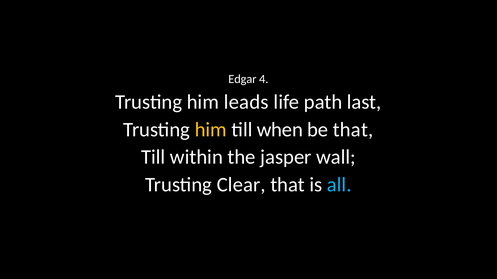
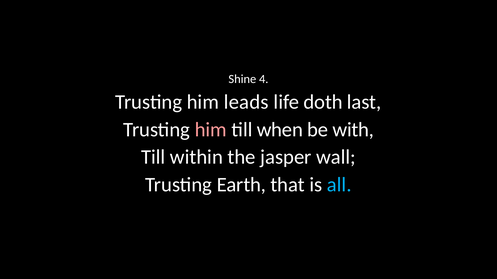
Edgar: Edgar -> Shine (242, 79)
path: path -> doth (323, 102)
him colour: yellow -> pink (211, 130)
be that: that -> with (353, 130)
Clear: Clear -> Earth (241, 185)
